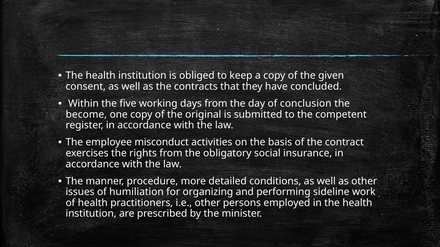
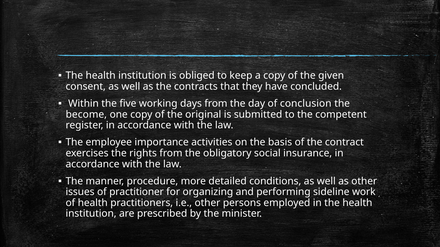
misconduct: misconduct -> importance (162, 143)
humiliation: humiliation -> practitioner (137, 192)
